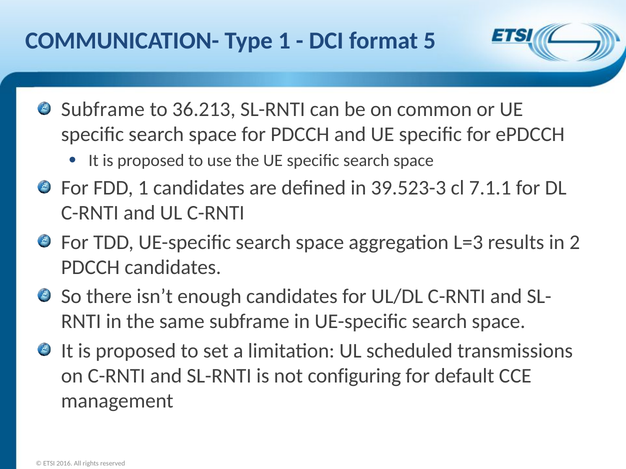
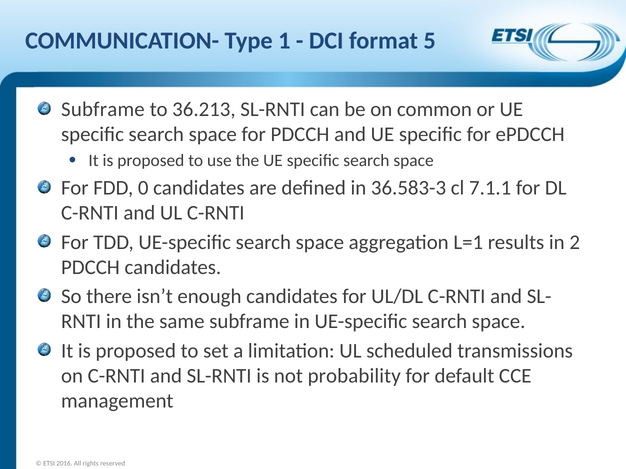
FDD 1: 1 -> 0 (143, 188)
39.523-3: 39.523-3 -> 36.583-3 (409, 188)
L=3: L=3 -> L=1 (468, 243)
configuring: configuring -> probability (354, 376)
